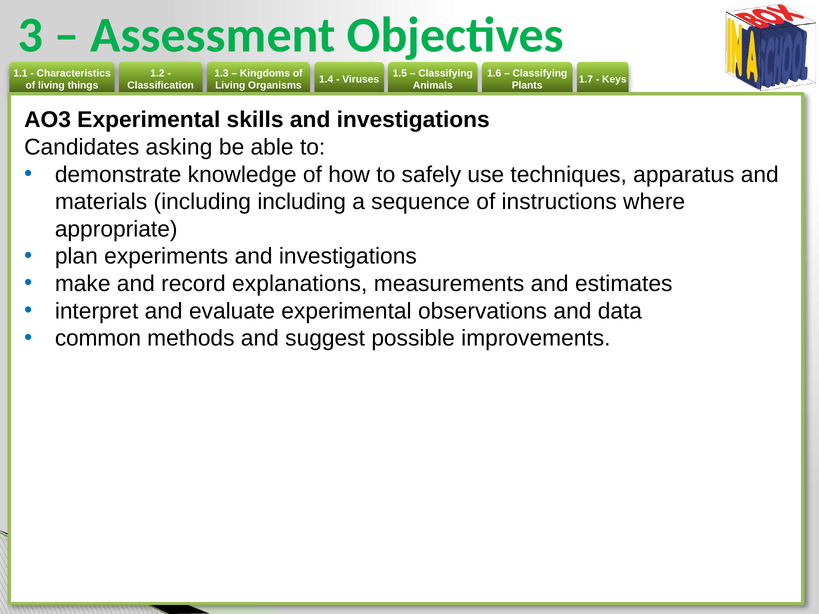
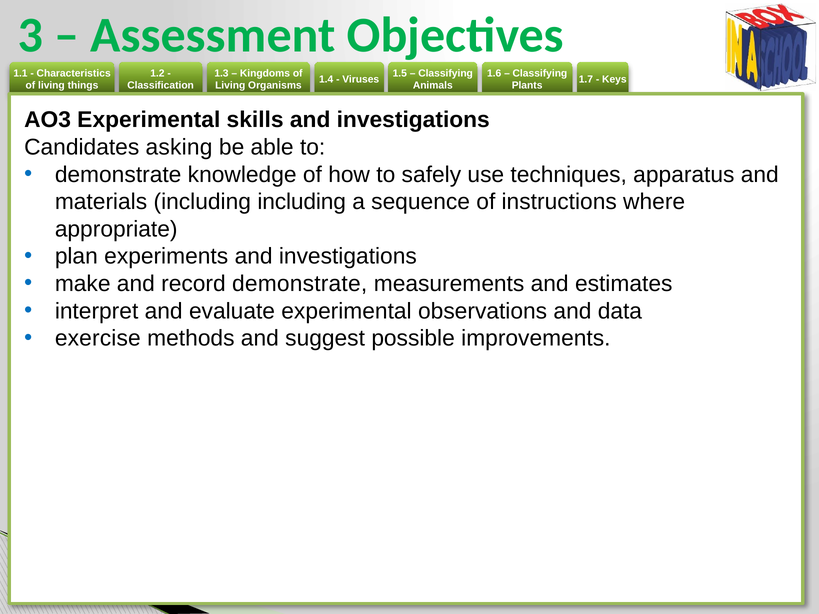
record explanations: explanations -> demonstrate (300, 284)
common: common -> exercise (98, 338)
